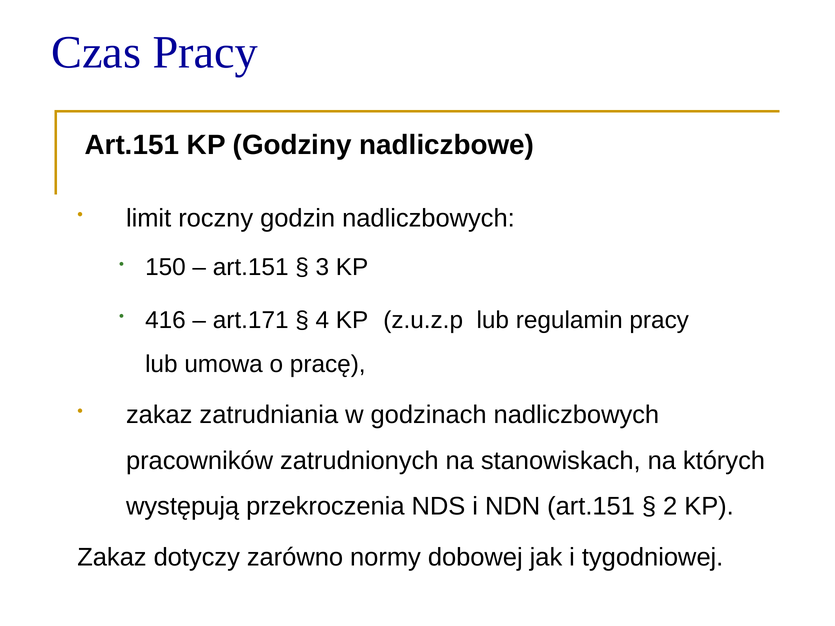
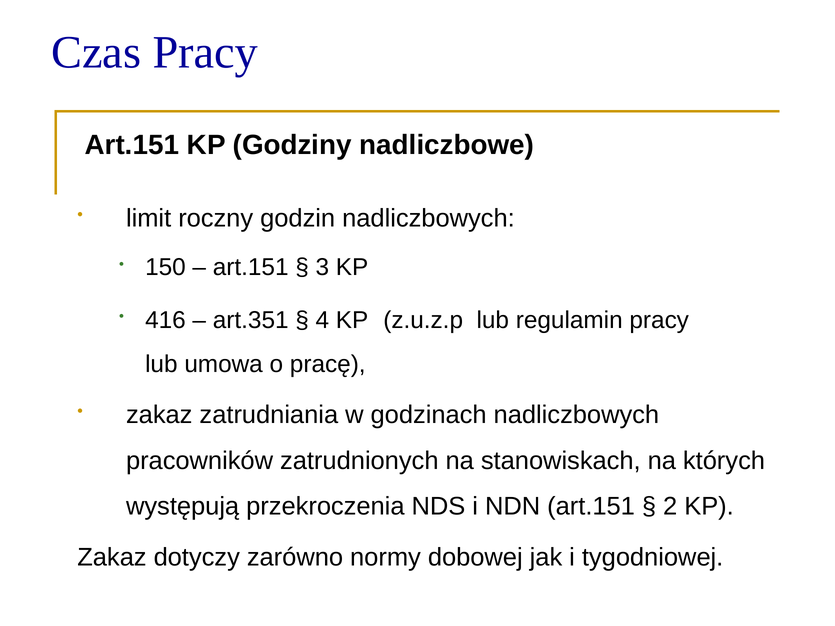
art.171: art.171 -> art.351 (251, 320)
